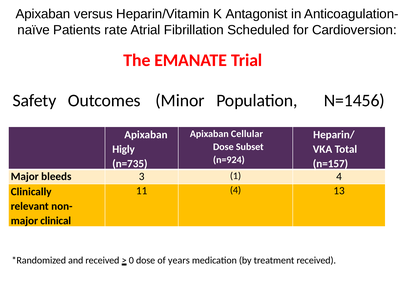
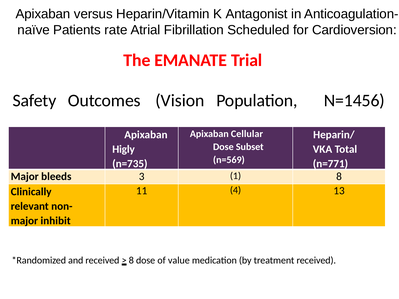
Minor: Minor -> Vision (180, 101)
n=924: n=924 -> n=569 (229, 160)
n=157: n=157 -> n=771 (330, 164)
1 4: 4 -> 8 (339, 177)
clinical: clinical -> inhibit (56, 221)
0: 0 -> 8 (131, 260)
years: years -> value (179, 260)
